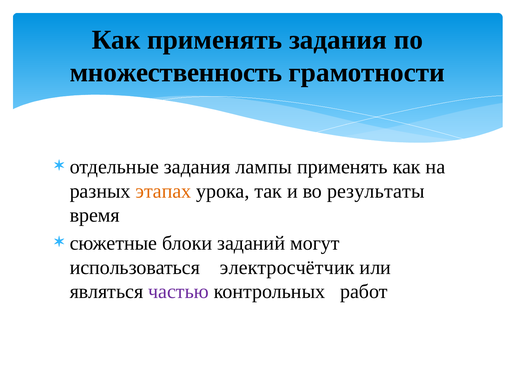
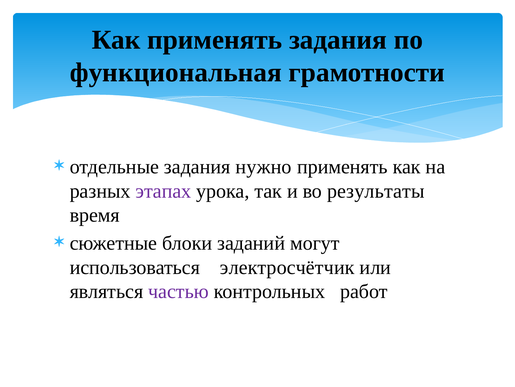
множественность: множественность -> функциональная (176, 73)
лампы: лампы -> нужно (264, 167)
этапах colour: orange -> purple (163, 191)
